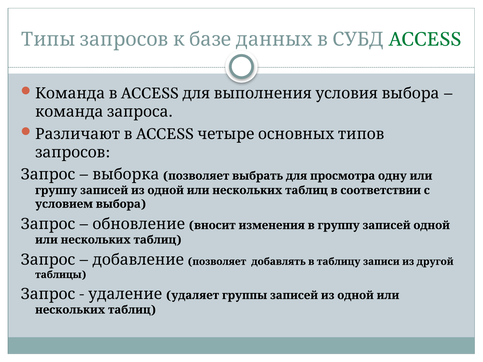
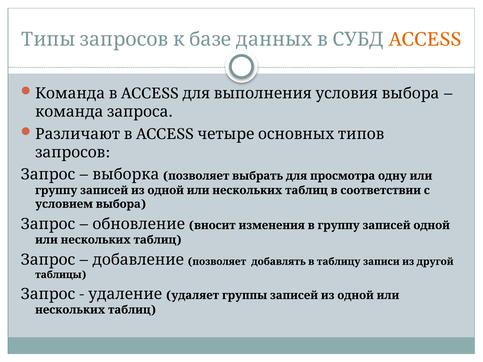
ACCESS colour: green -> orange (425, 39)
